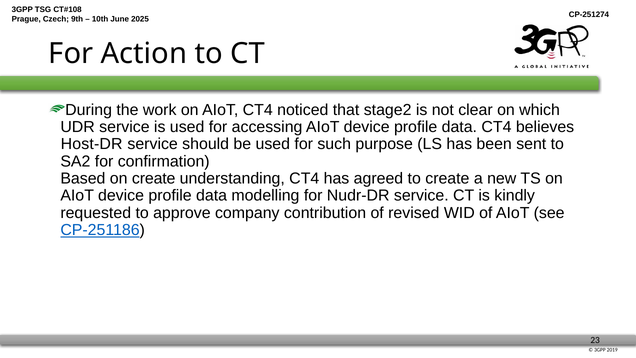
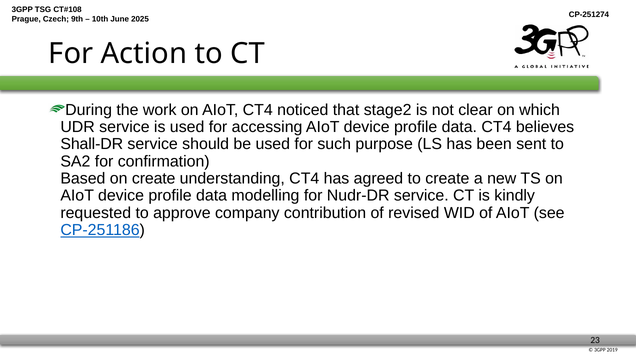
Host-DR: Host-DR -> Shall-DR (92, 144)
